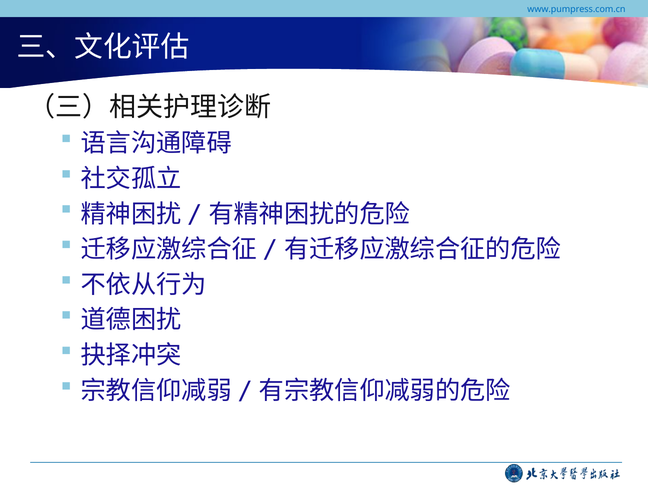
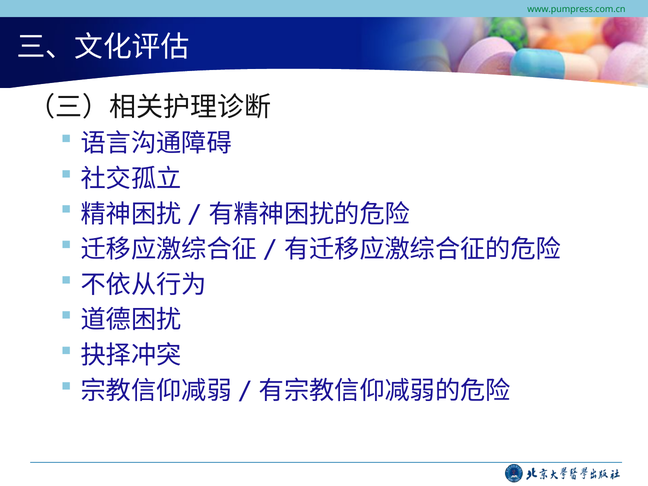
www.pumpress.com.cn colour: blue -> green (576, 9)
